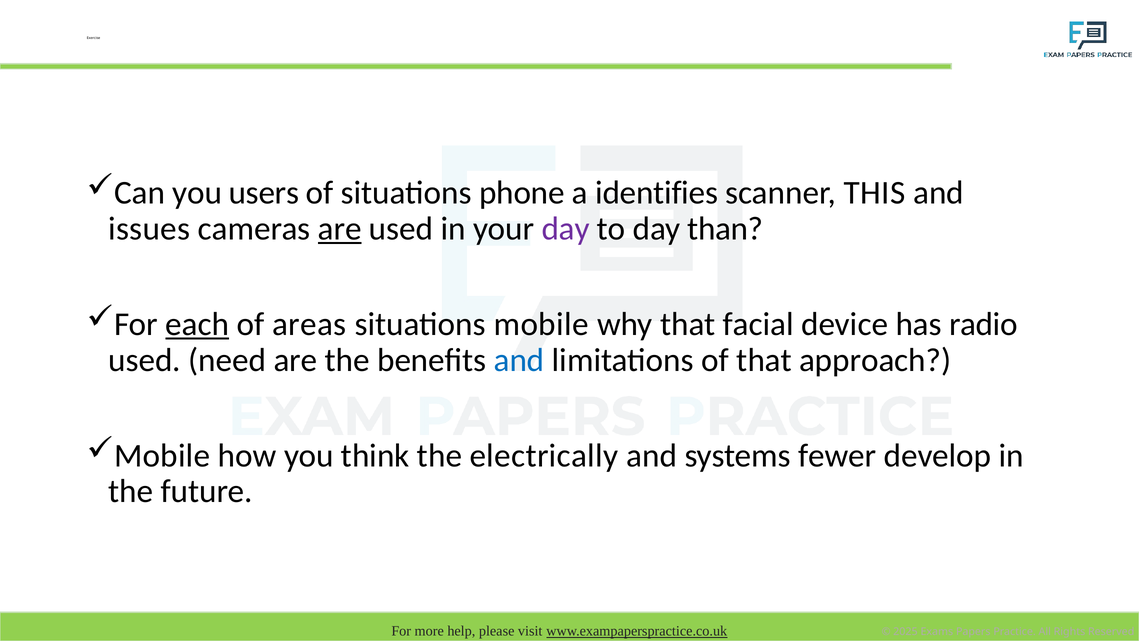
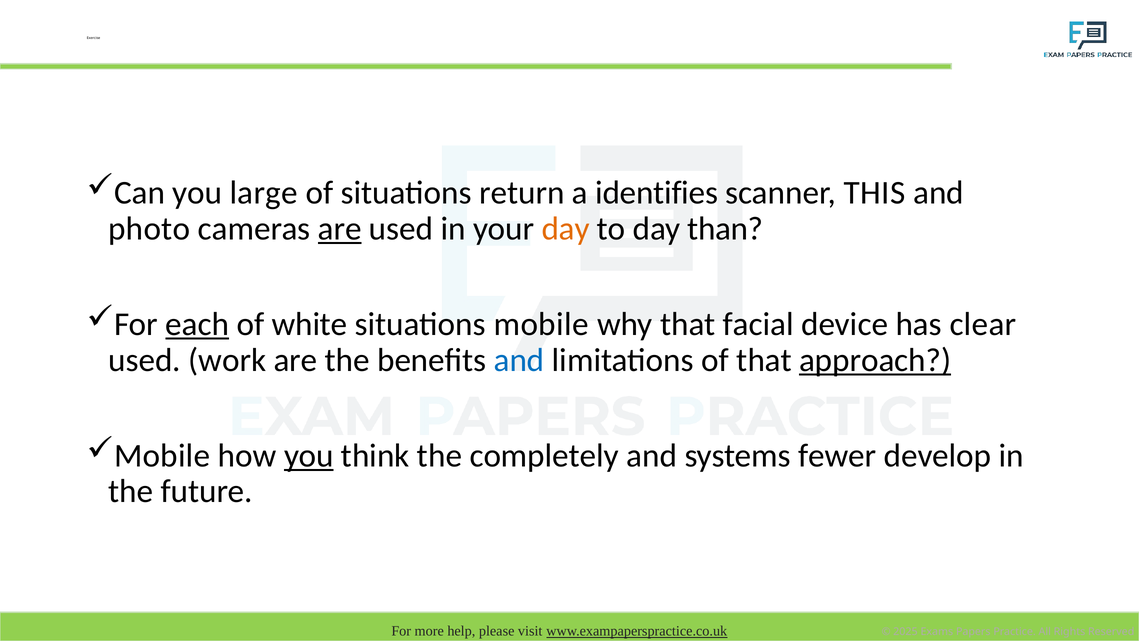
users: users -> large (264, 193)
phone: phone -> return (522, 193)
issues: issues -> photo (149, 228)
day colour: purple -> orange (566, 228)
areas: areas -> white (310, 324)
radio: radio -> clear (983, 324)
need: need -> work (227, 360)
approach underline: none -> present (875, 360)
you underline: none -> present (309, 455)
electrically: electrically -> completely (544, 455)
